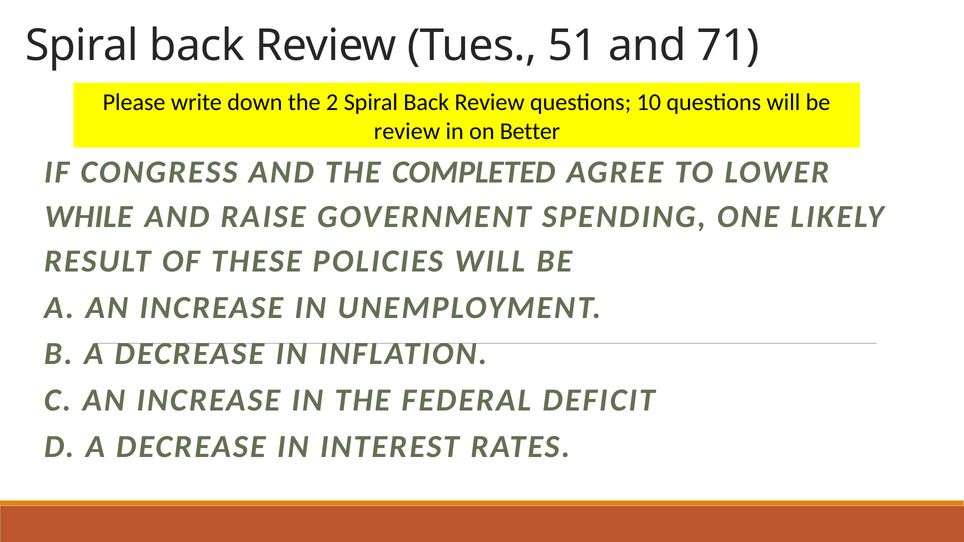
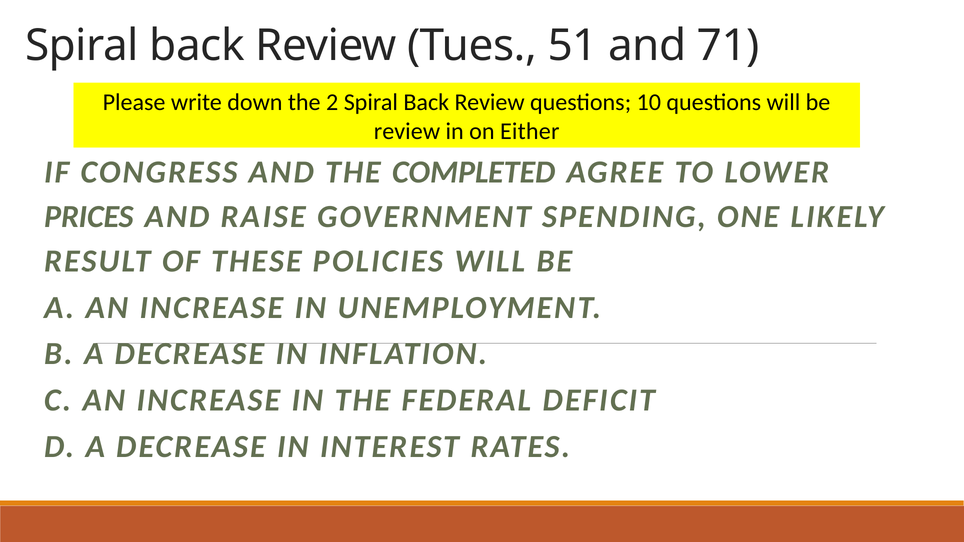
Better: Better -> Either (530, 131)
WHILE: WHILE -> PRICES (89, 217)
